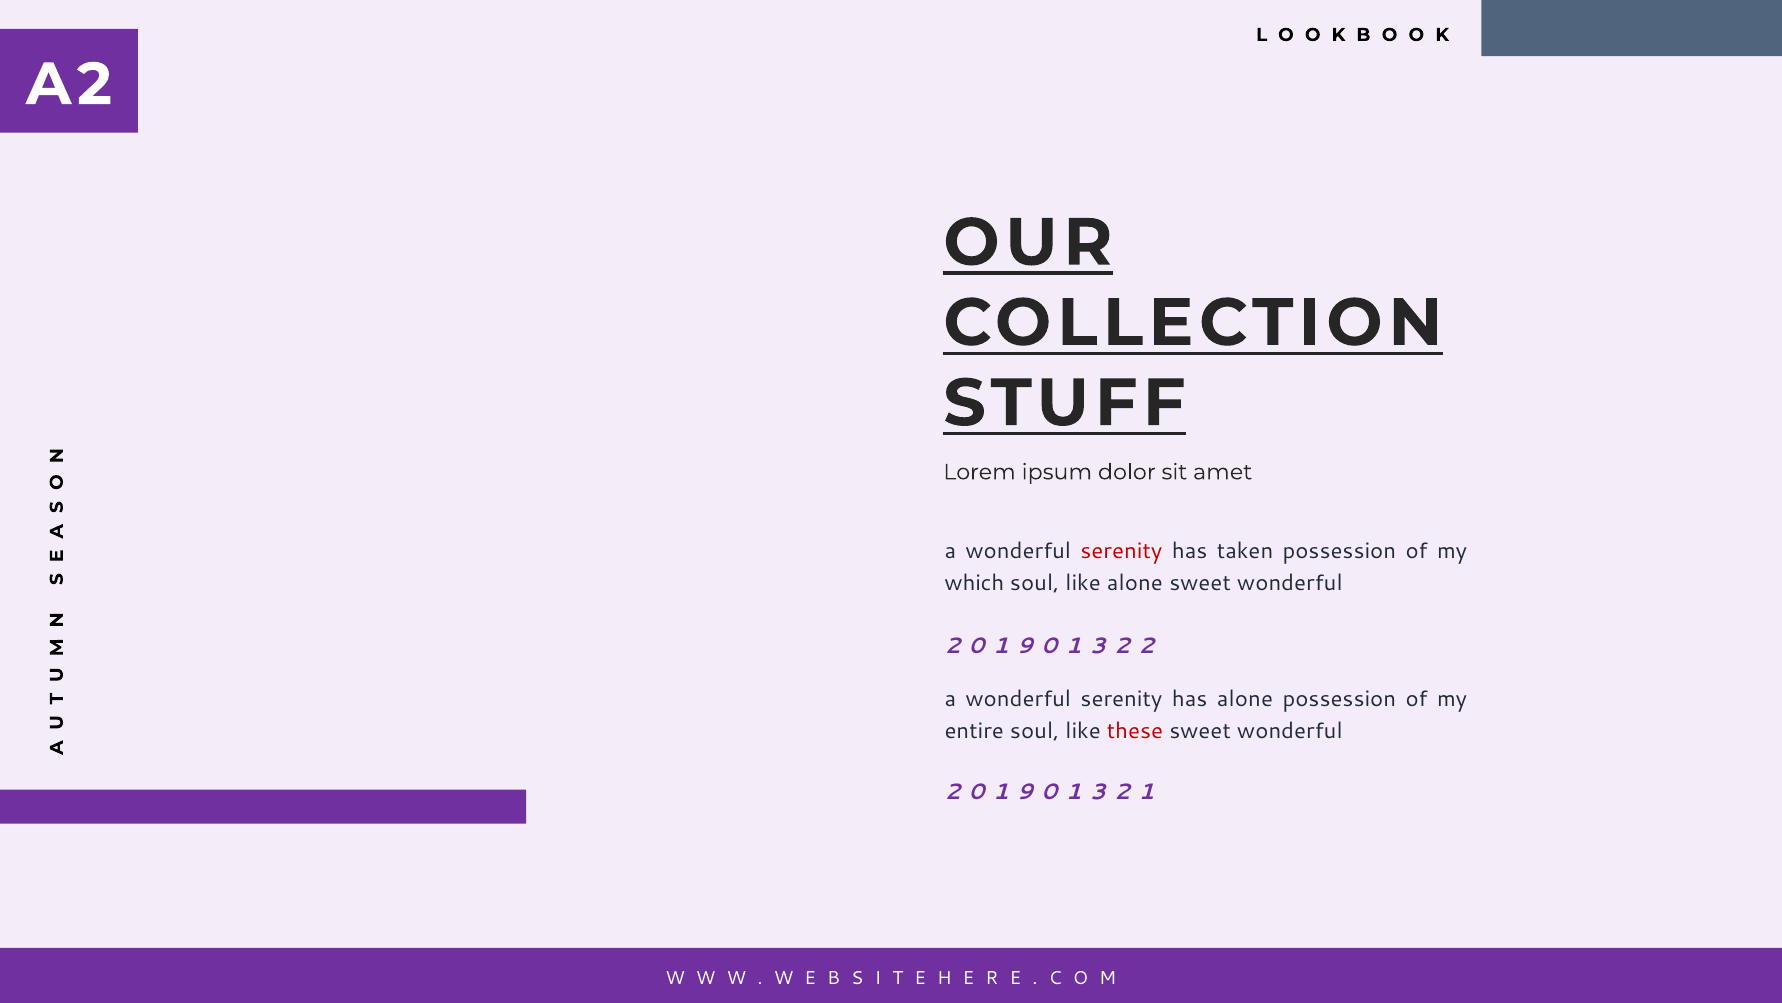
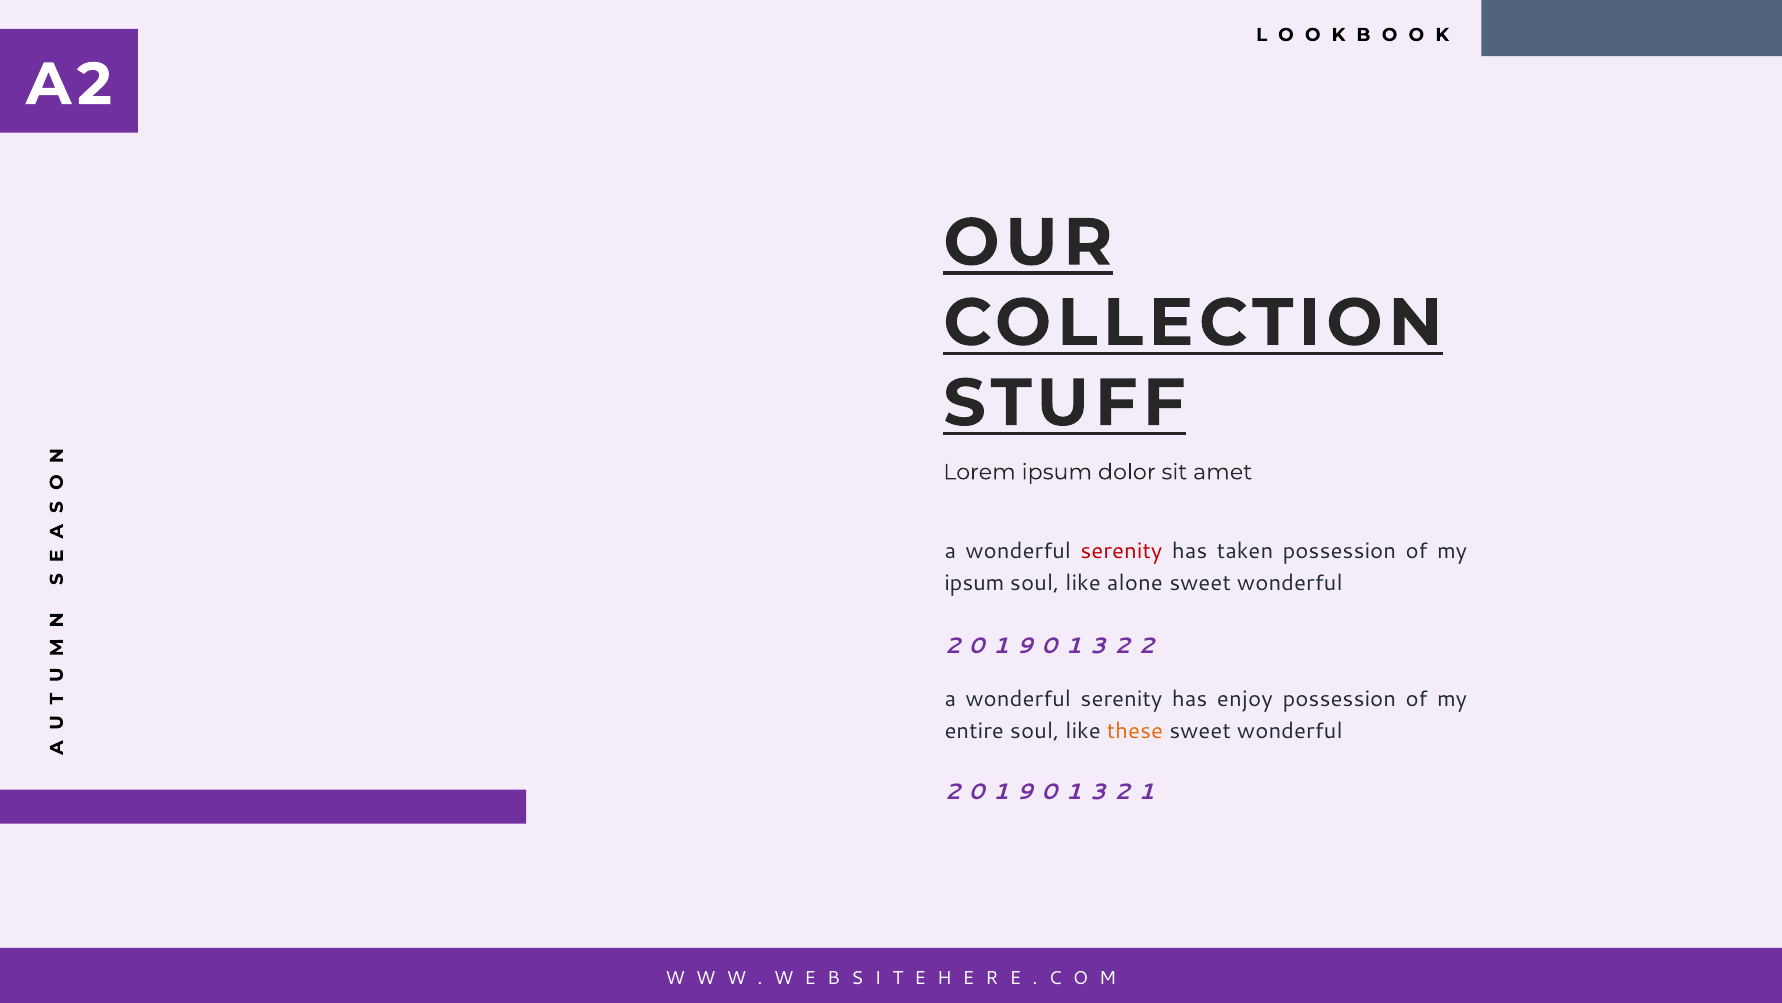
which: which -> ipsum (974, 583)
has alone: alone -> enjoy (1245, 699)
these colour: red -> orange (1135, 731)
